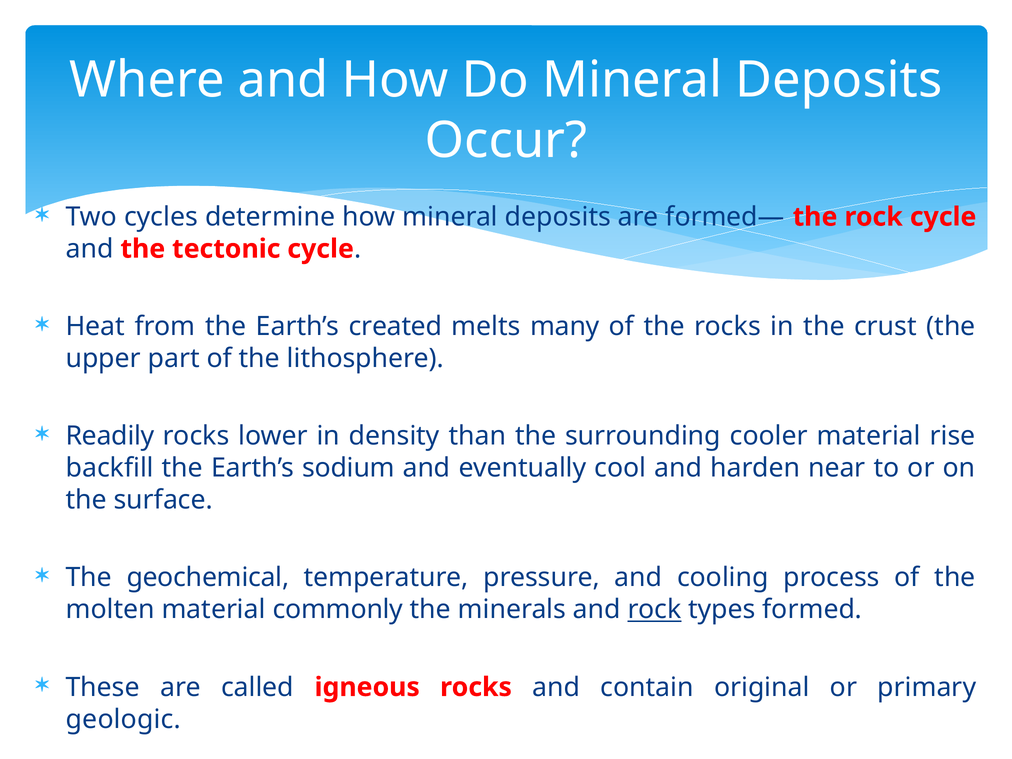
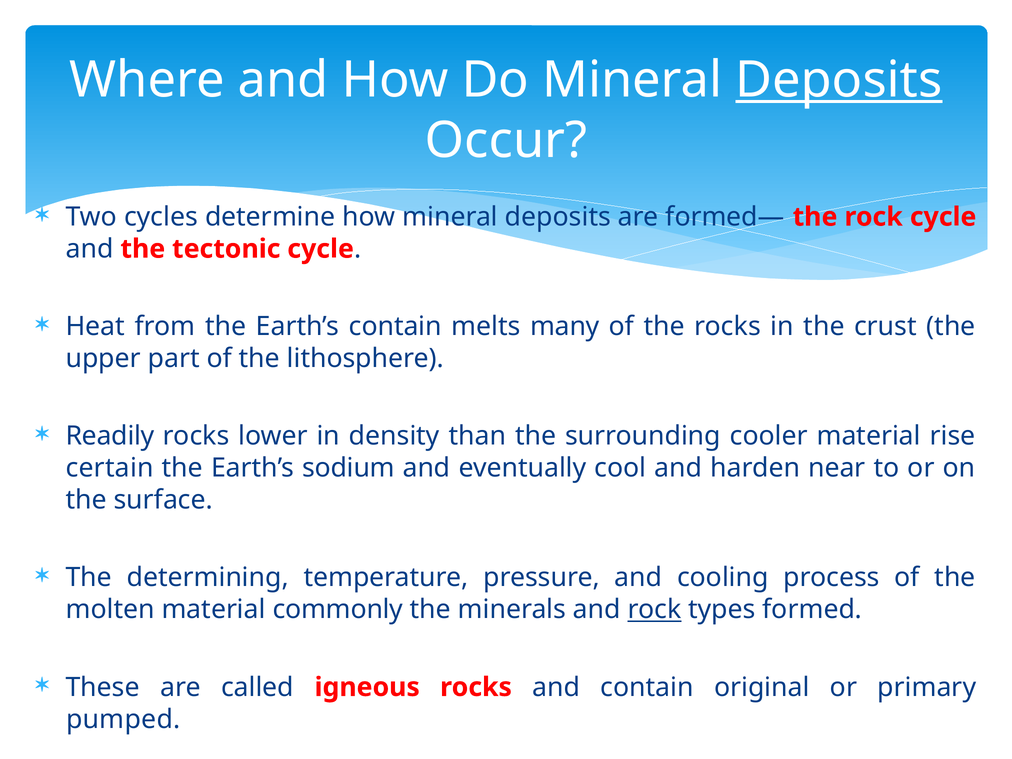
Deposits underline: none -> present (839, 80)
Earth’s created: created -> contain (395, 326)
backfill: backfill -> certain (110, 468)
geochemical: geochemical -> determining (208, 578)
geologic: geologic -> pumped (123, 719)
